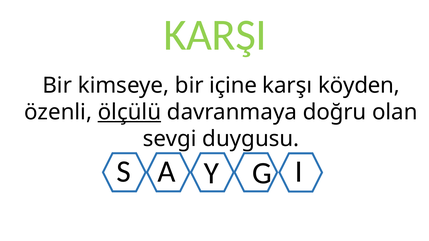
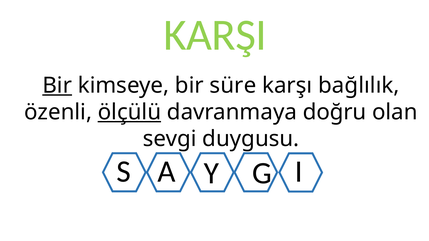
Bir underline: none -> present (57, 85)
içine: içine -> süre (233, 85)
köyden: köyden -> bağlılık (359, 85)
